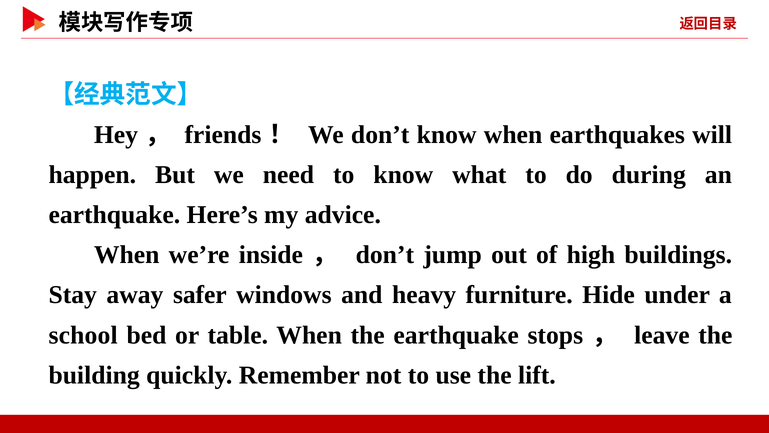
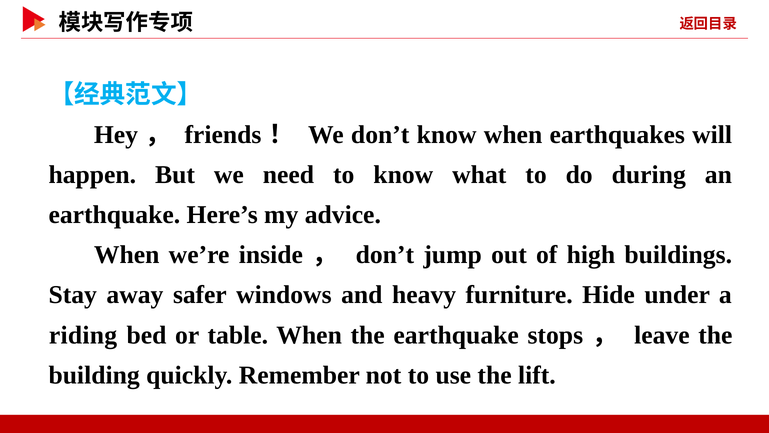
school: school -> riding (83, 335)
